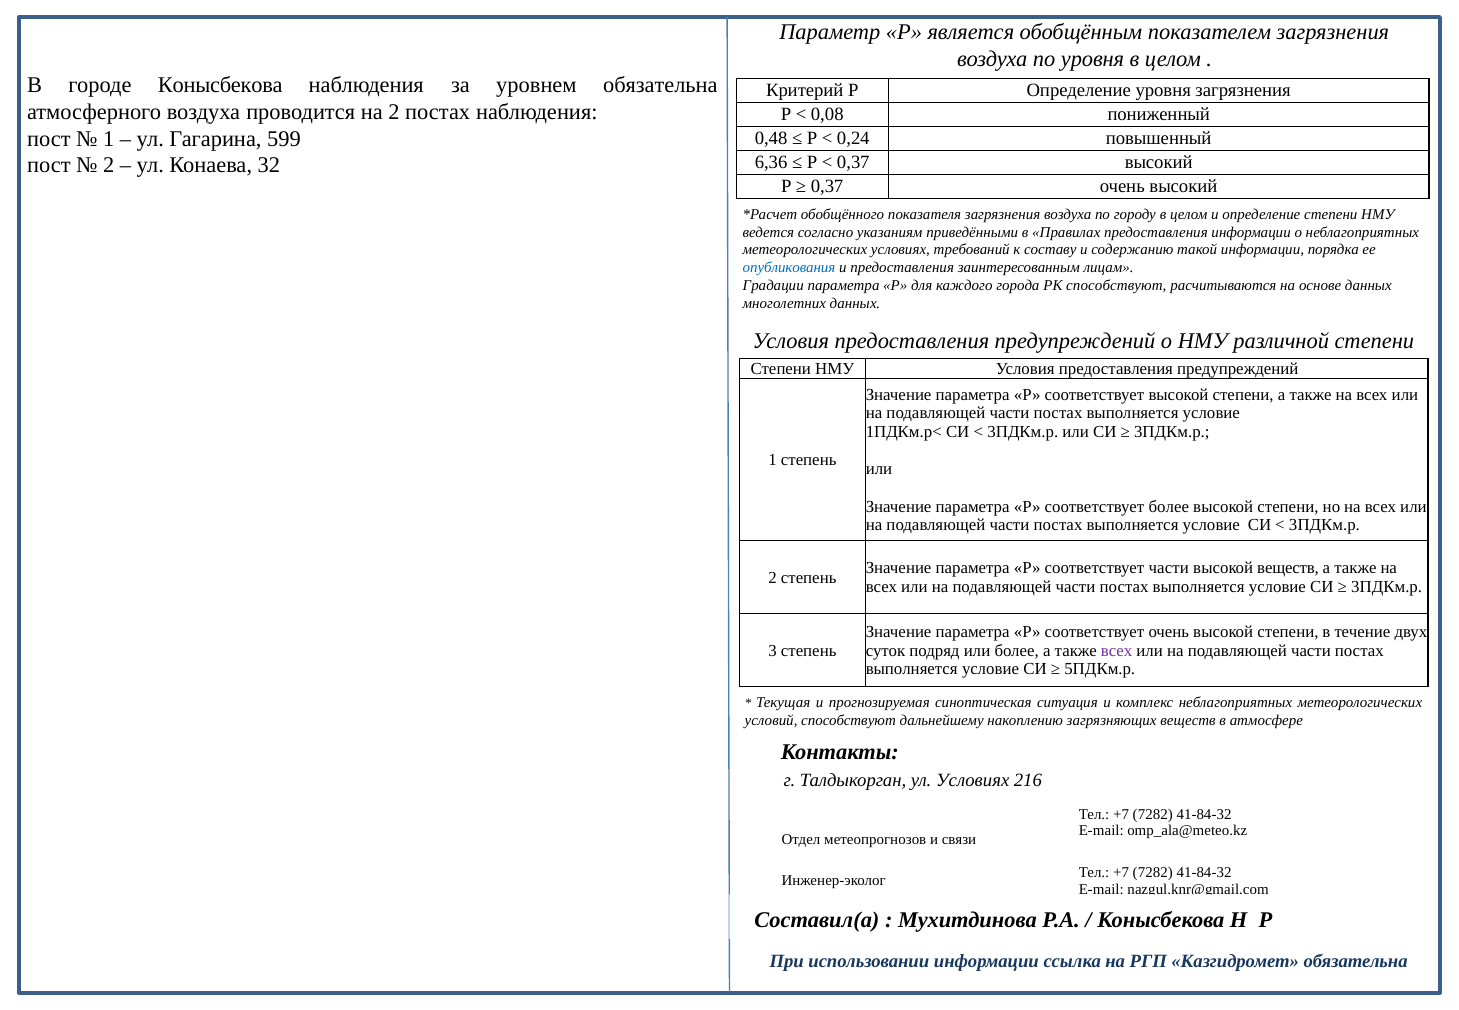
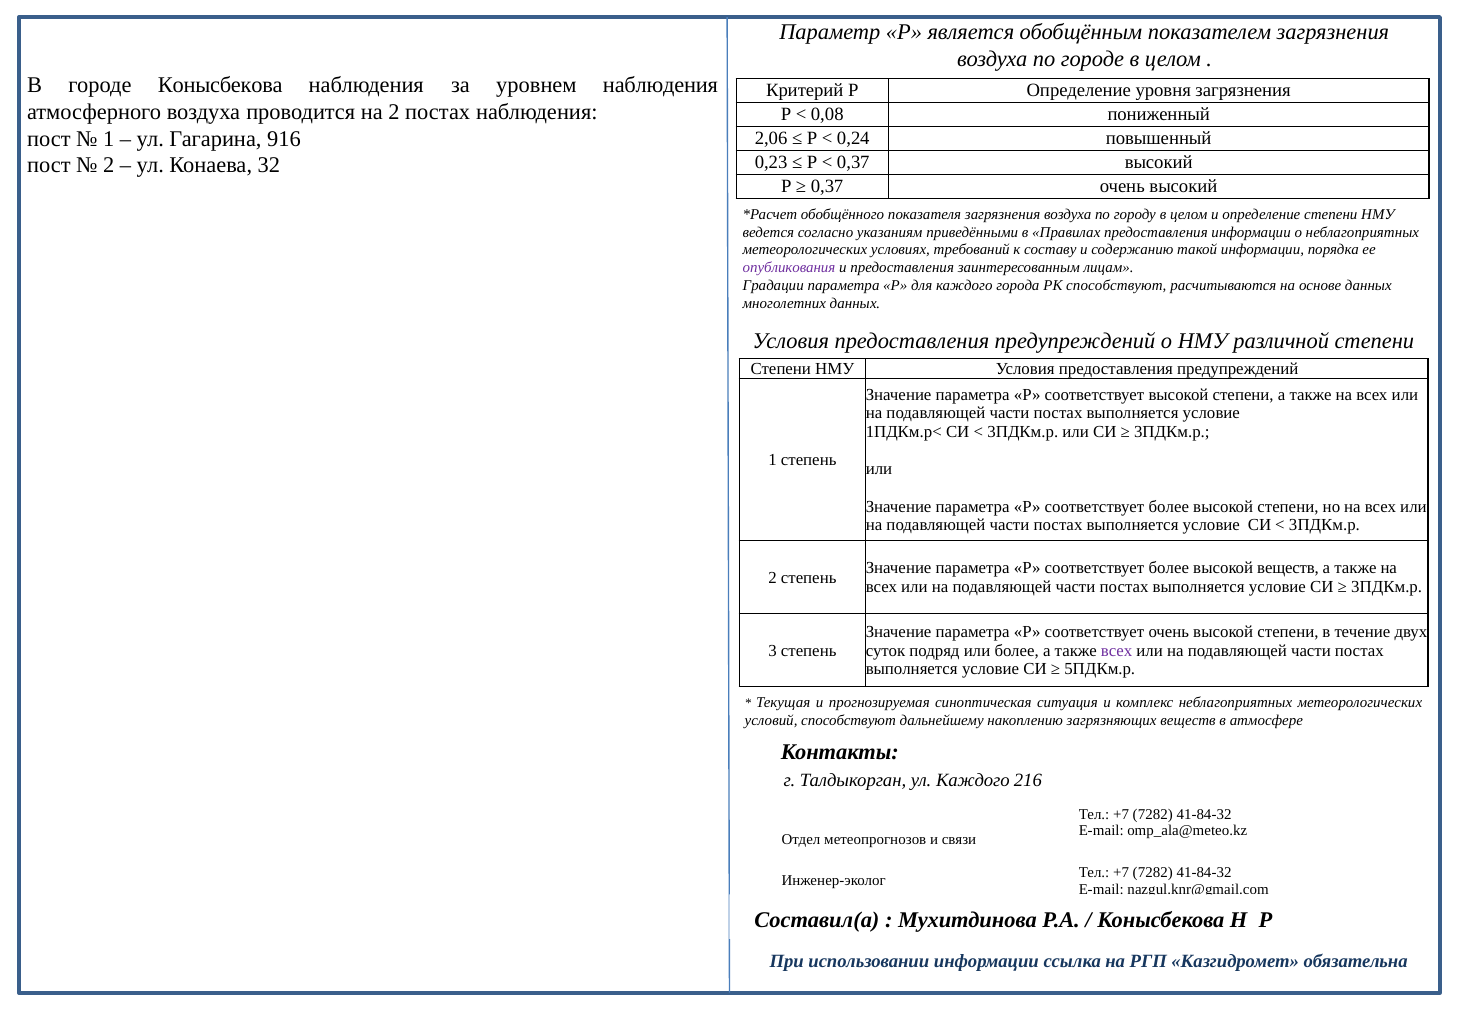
по уровня: уровня -> городе (1093, 59)
уровнем обязательна: обязательна -> наблюдения (660, 85)
599: 599 -> 916 (284, 139)
0,48: 0,48 -> 2,06 (771, 138)
6,36: 6,36 -> 0,23 (771, 163)
опубликования colour: blue -> purple (789, 268)
части: части -> более (1169, 568)
ул Условиях: Условиях -> Каждого (973, 780)
